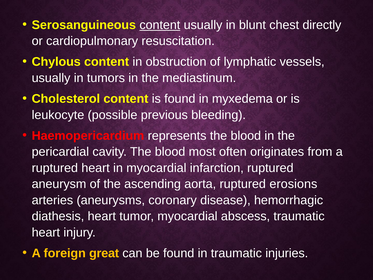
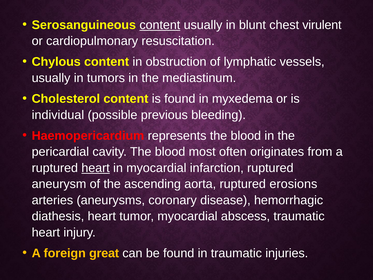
directly: directly -> virulent (322, 25)
leukocyte: leukocyte -> individual (58, 115)
heart underline: none -> present (96, 168)
